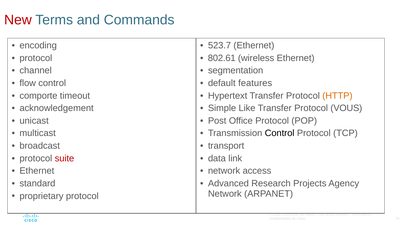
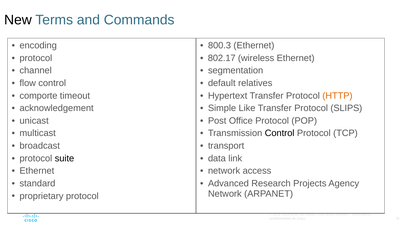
New colour: red -> black (18, 20)
523.7: 523.7 -> 800.3 (219, 46)
802.61: 802.61 -> 802.17 (222, 58)
features: features -> relatives (255, 83)
VOUS: VOUS -> SLIPS (346, 108)
suite colour: red -> black (64, 159)
